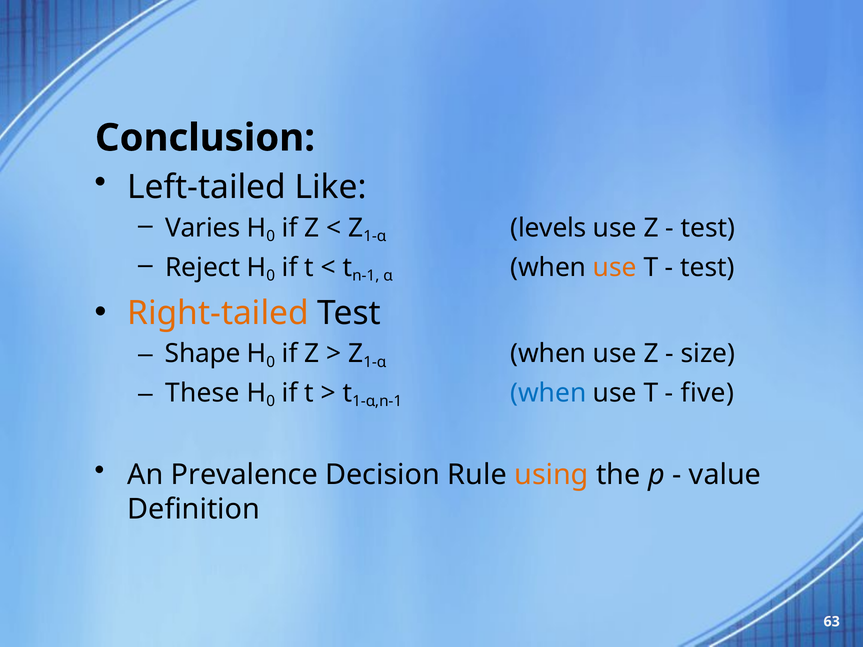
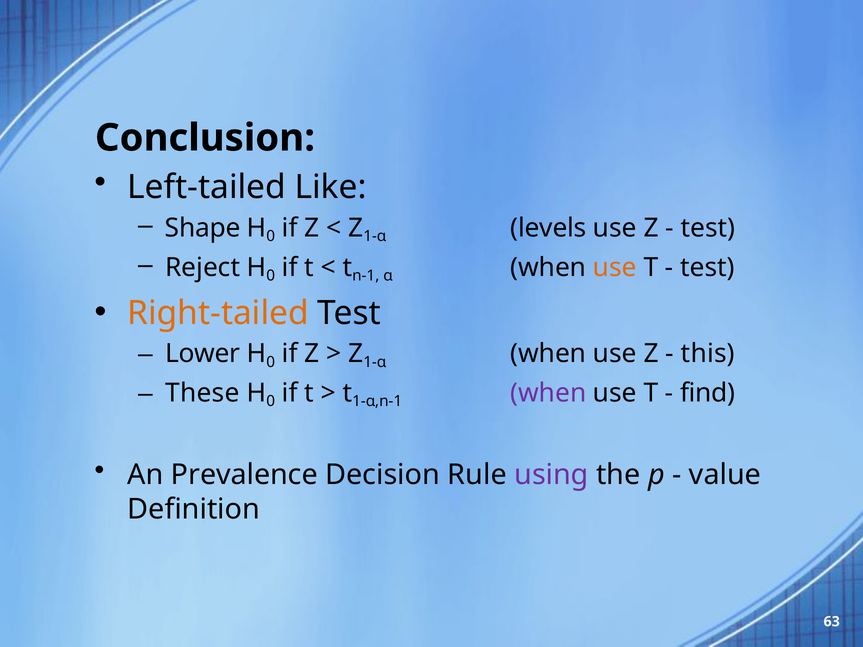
Varies: Varies -> Shape (203, 228)
Shape: Shape -> Lower (203, 354)
size: size -> this (708, 354)
when colour: blue -> purple (548, 393)
five: five -> find (708, 393)
using colour: orange -> purple (551, 475)
